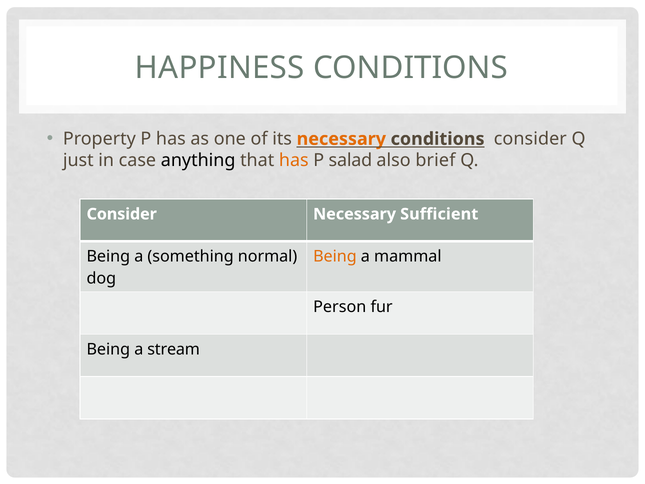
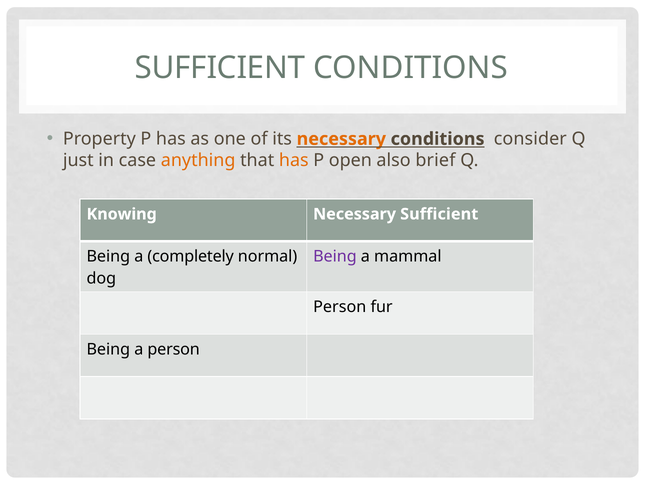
HAPPINESS: HAPPINESS -> SUFFICIENT (220, 68)
anything colour: black -> orange (198, 160)
salad: salad -> open (350, 160)
Consider: Consider -> Knowing (122, 214)
something: something -> completely (191, 256)
Being colour: orange -> purple (335, 256)
a stream: stream -> person (174, 349)
